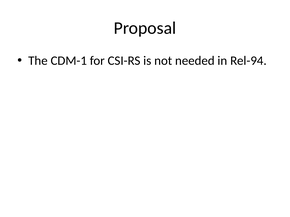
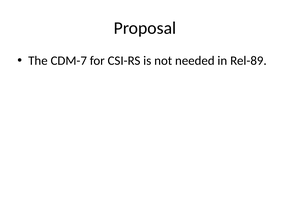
CDM-1: CDM-1 -> CDM-7 (69, 61)
Rel-94: Rel-94 -> Rel-89 (248, 61)
